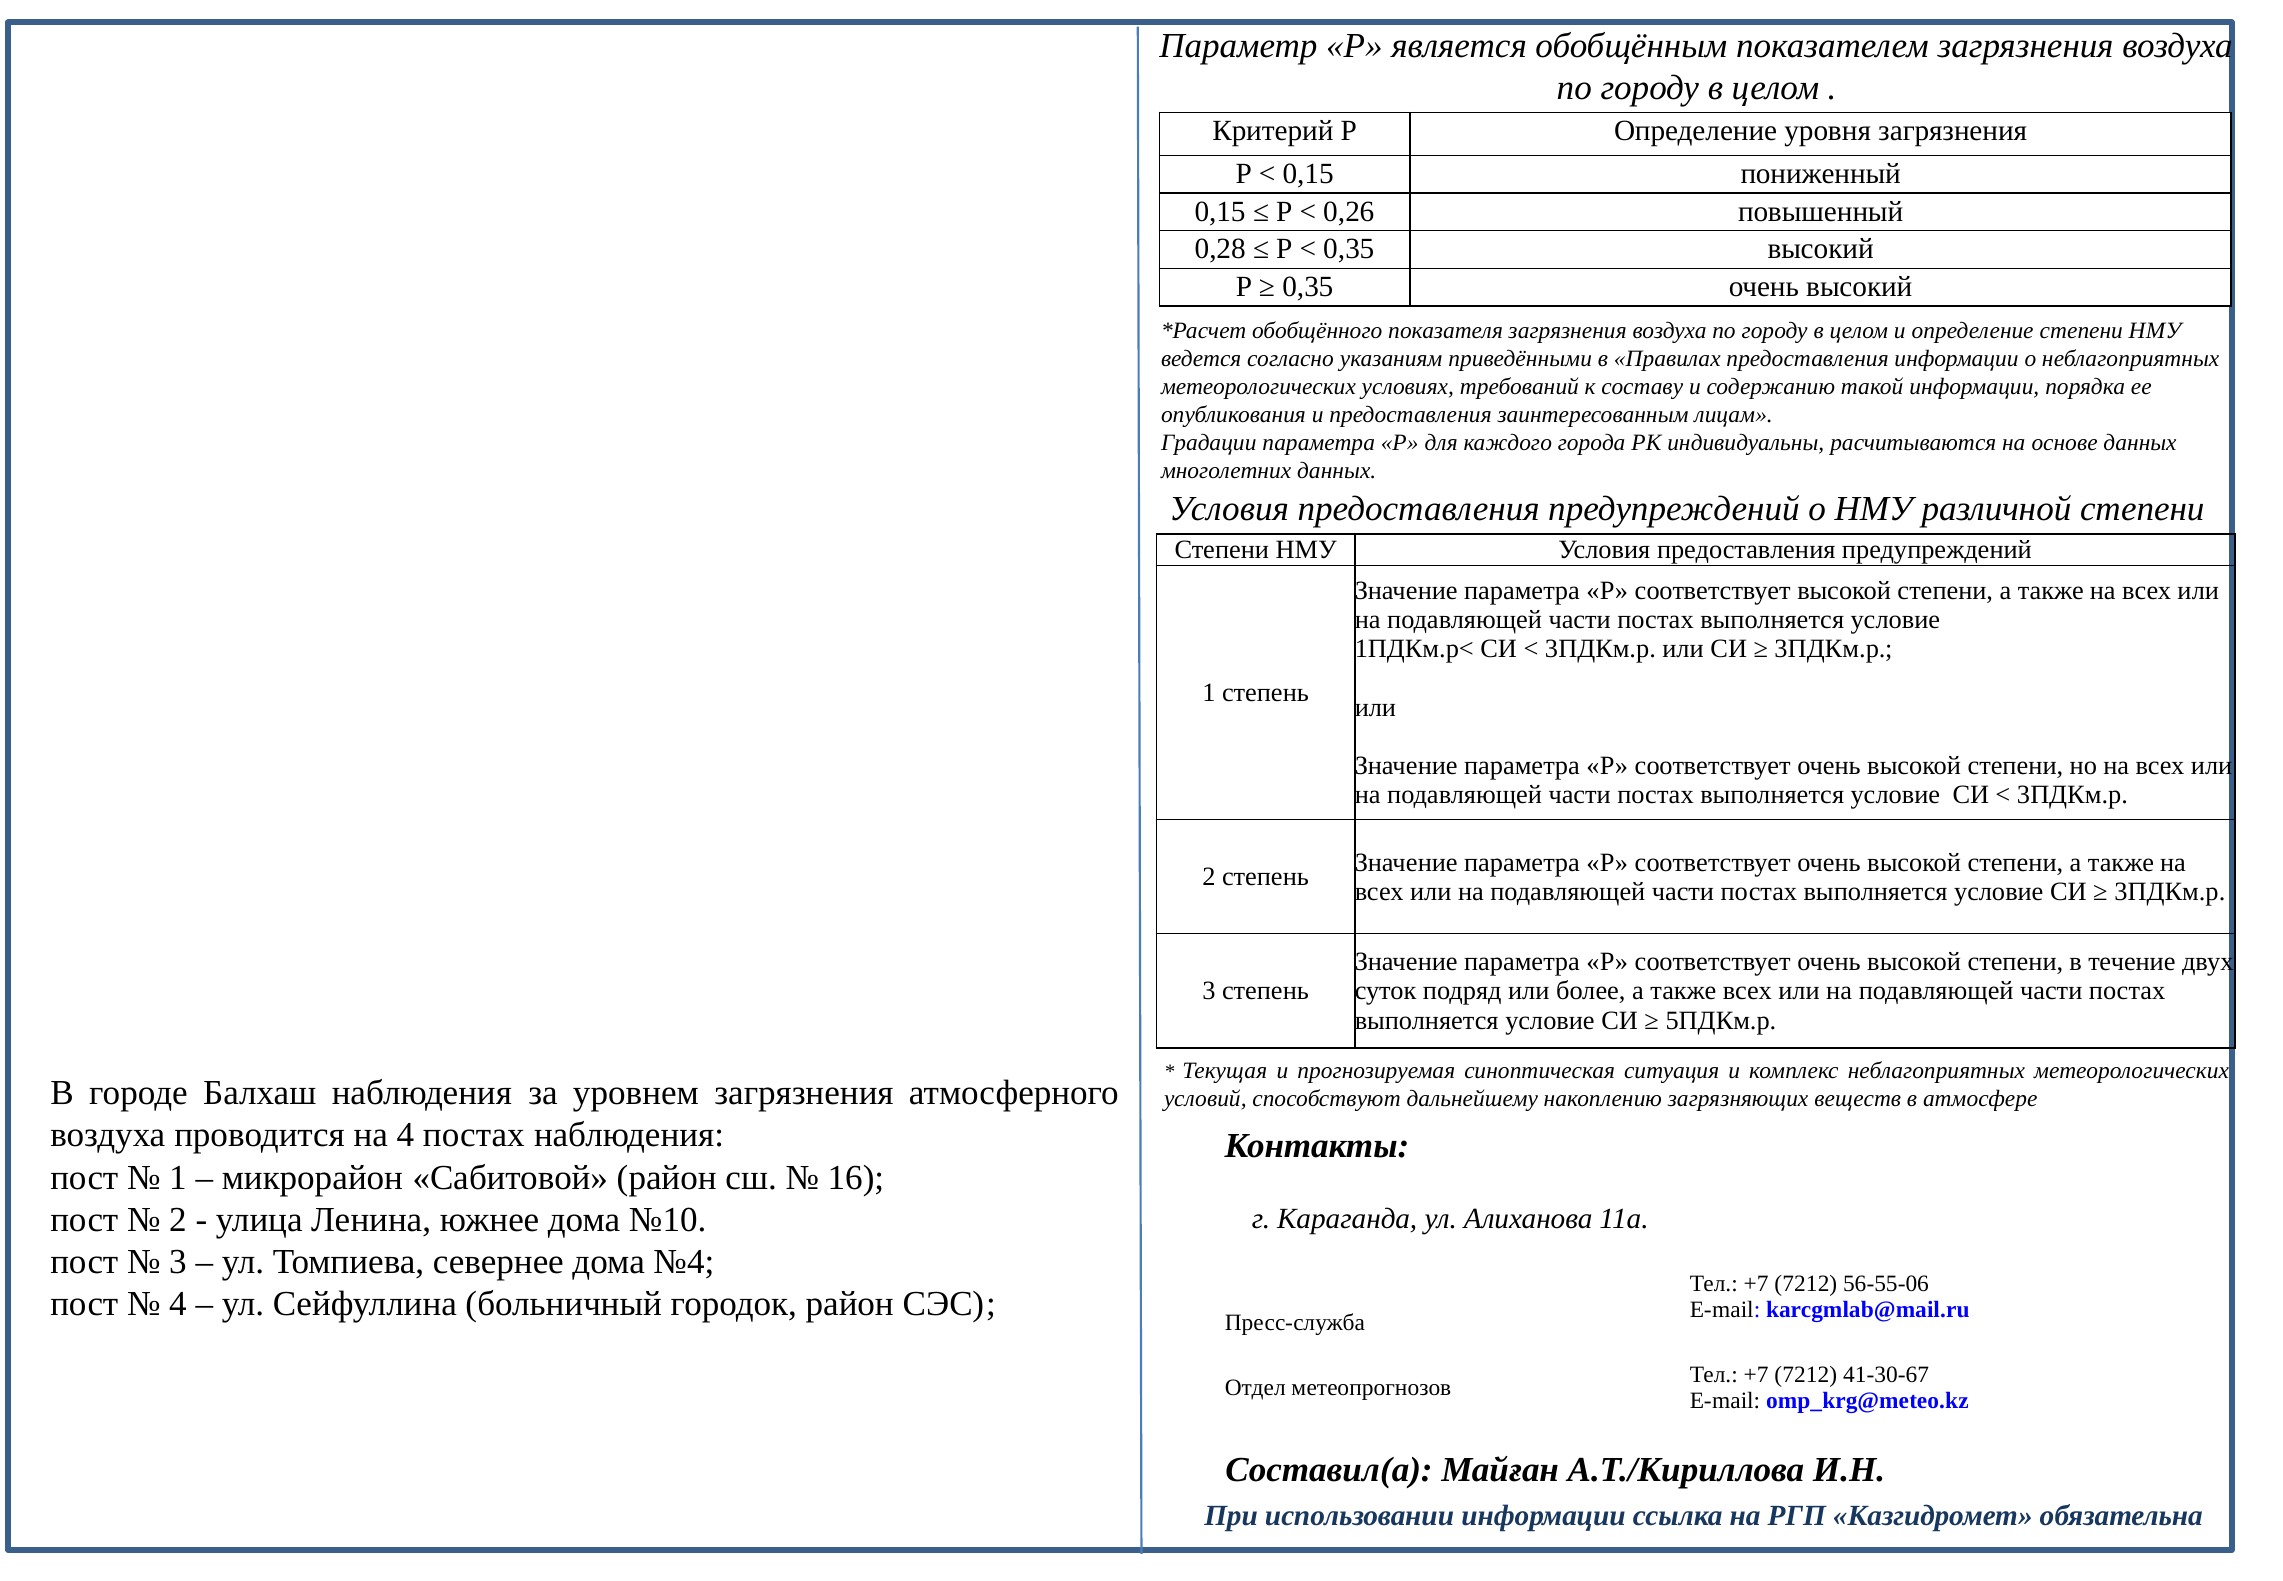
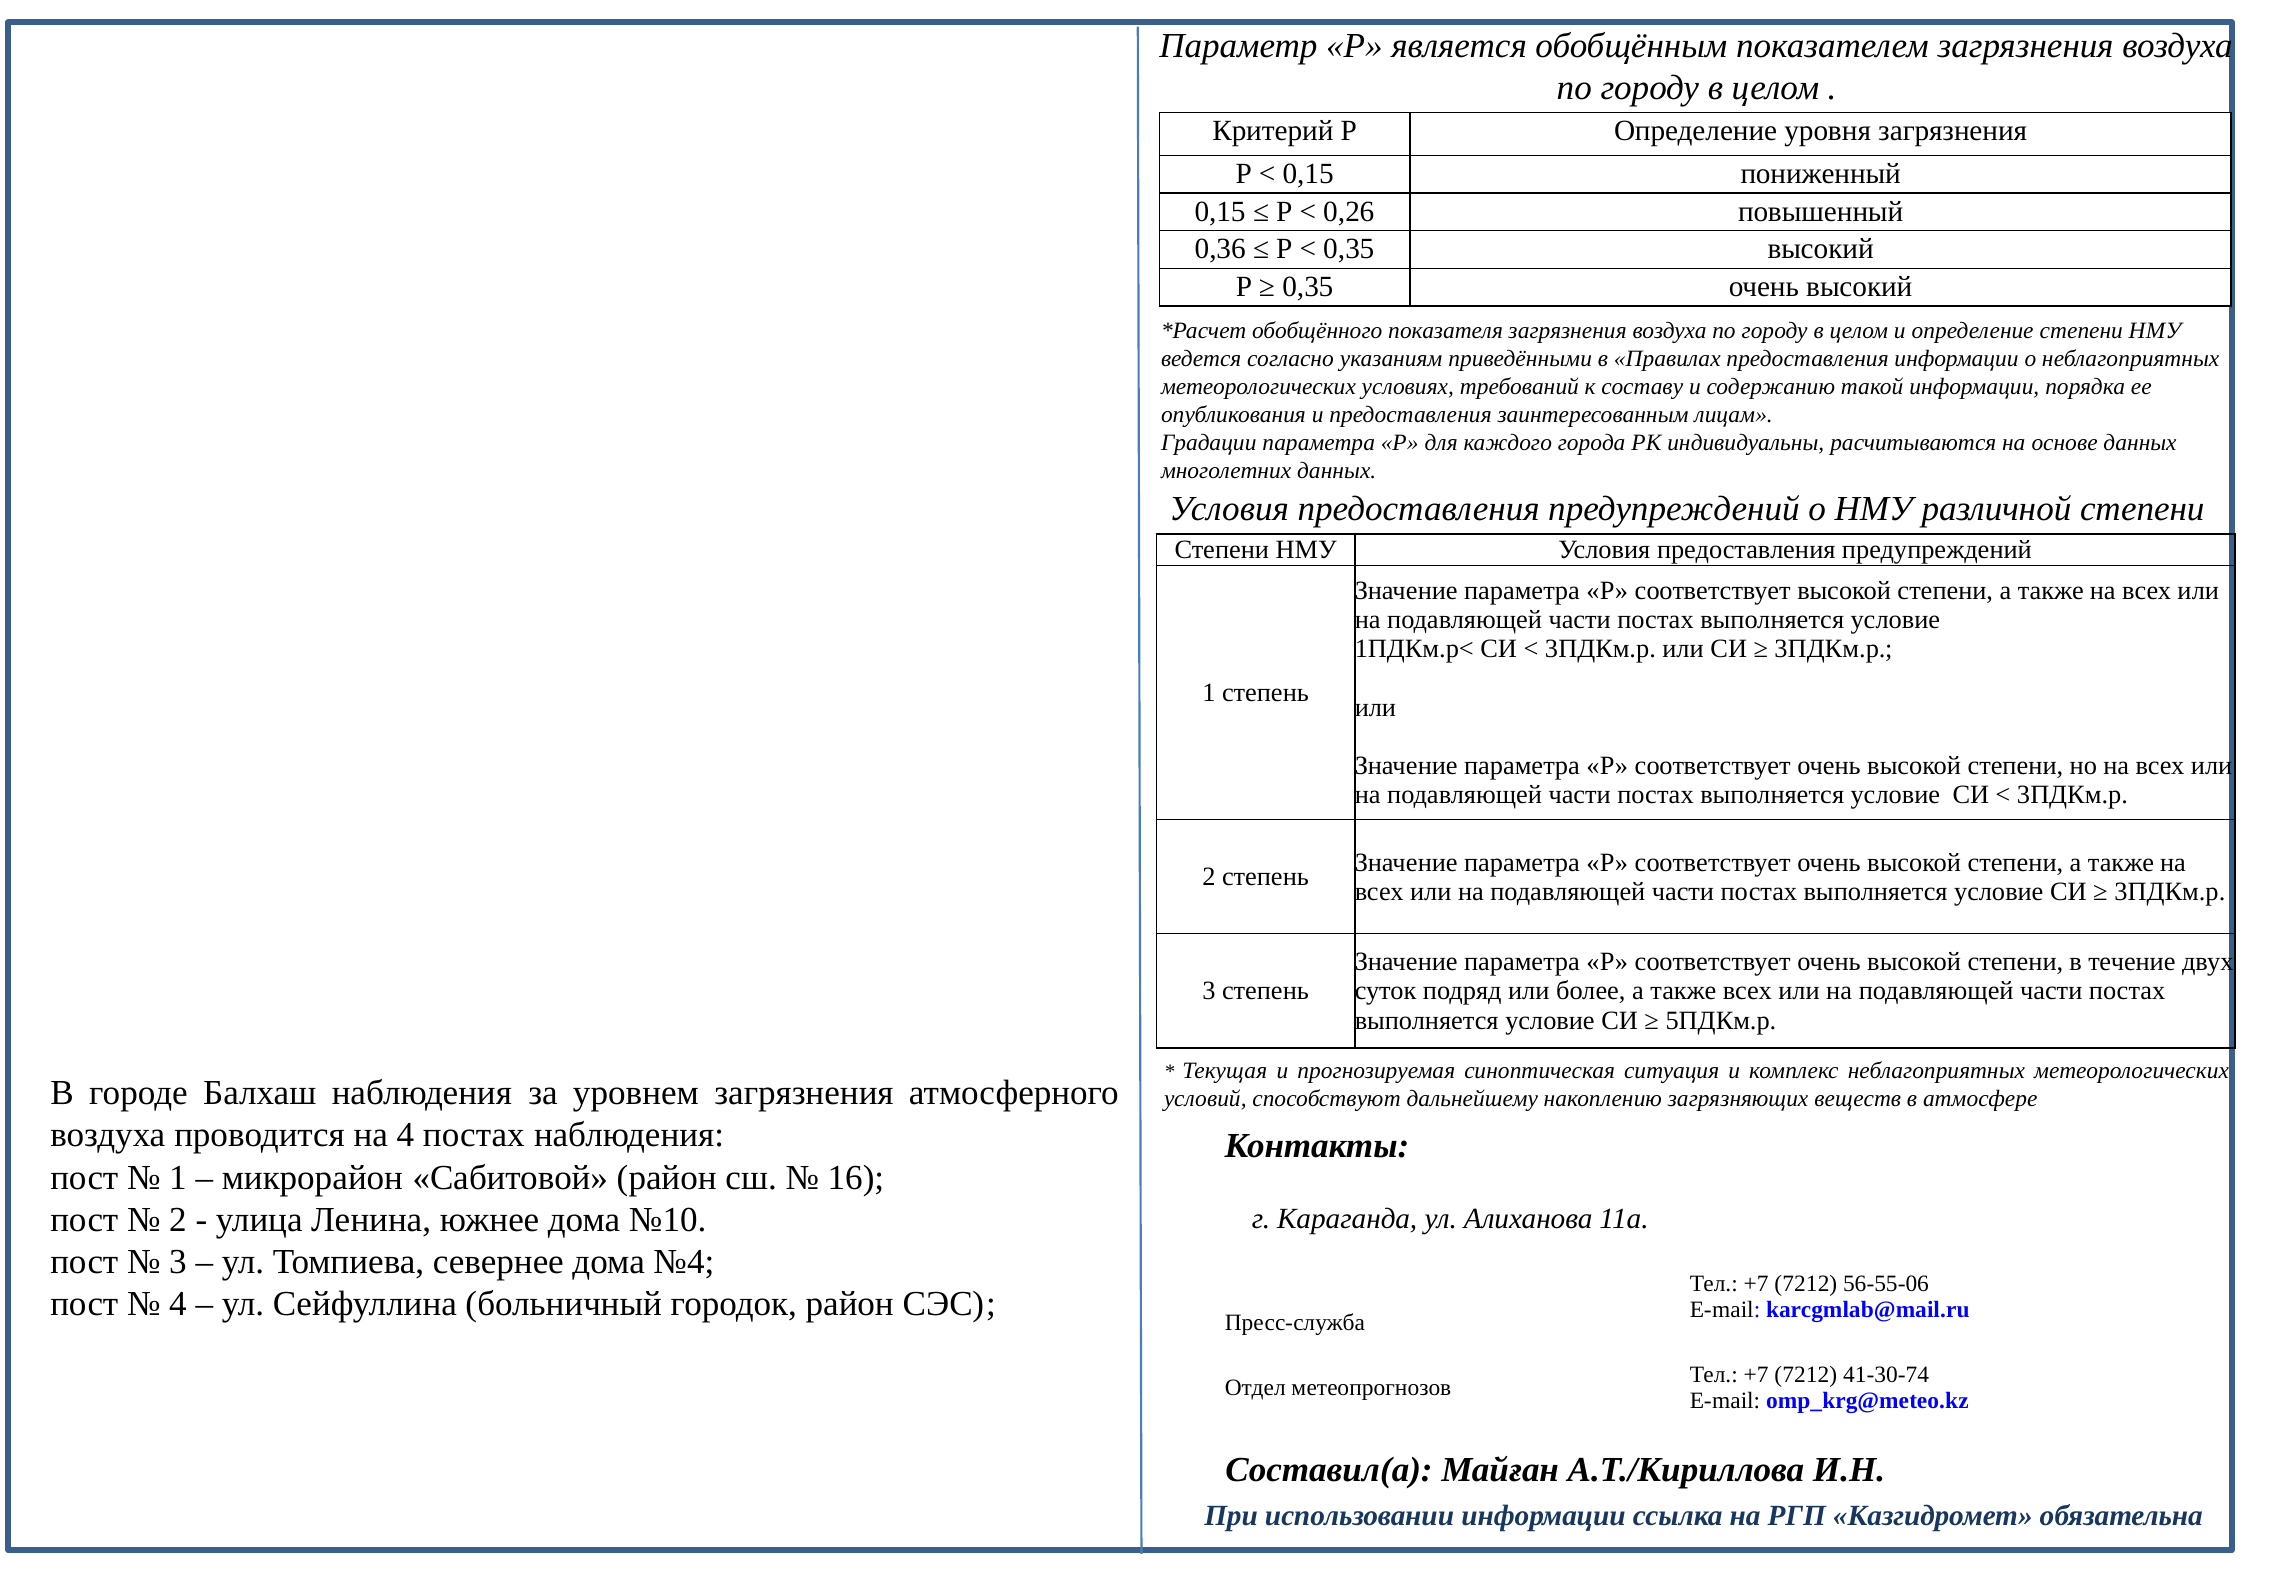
0,28: 0,28 -> 0,36 (1220, 249)
41-30-67: 41-30-67 -> 41-30-74 (1886, 1375)
